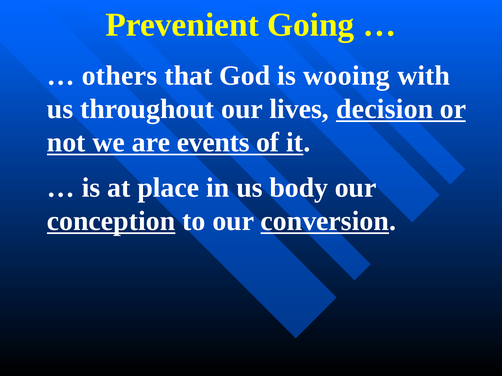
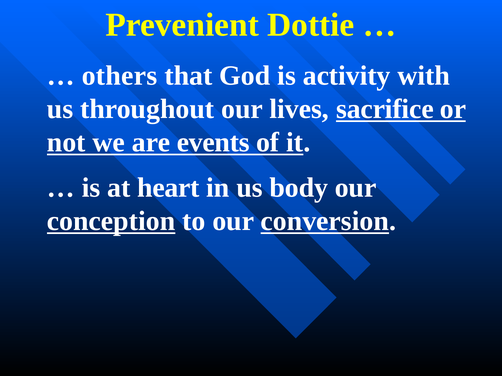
Going: Going -> Dottie (311, 25)
wooing: wooing -> activity (347, 76)
decision: decision -> sacrifice (385, 109)
place: place -> heart (168, 188)
